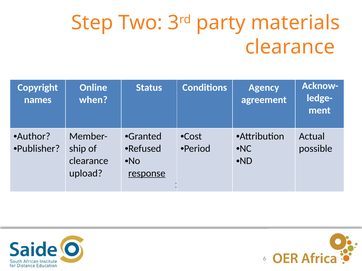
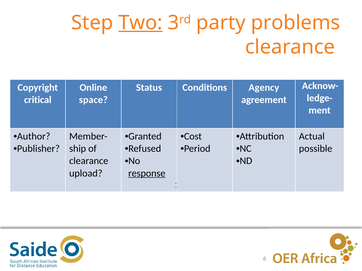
Two underline: none -> present (140, 23)
materials: materials -> problems (296, 23)
names: names -> critical (38, 100)
when: when -> space (93, 100)
